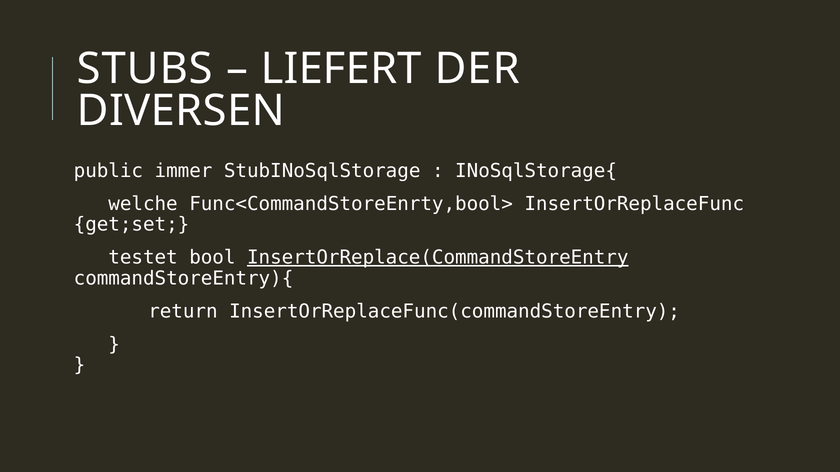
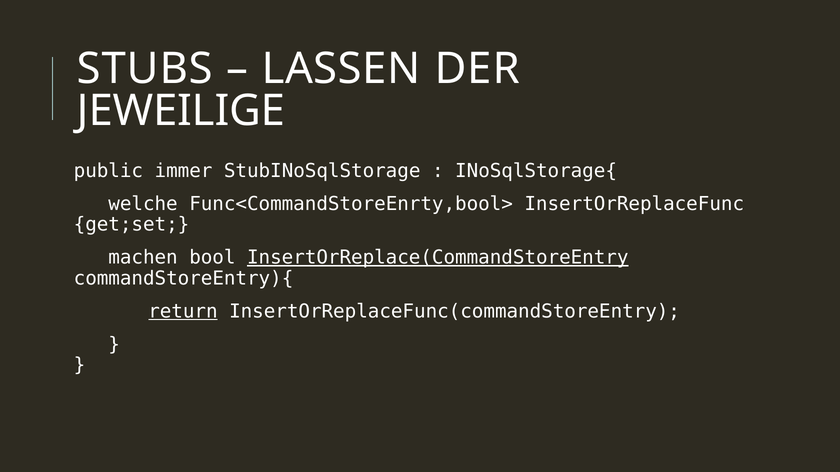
LIEFERT: LIEFERT -> LASSEN (341, 69)
DIVERSEN: DIVERSEN -> JEWEILIGE (181, 111)
testet: testet -> machen (143, 258)
return underline: none -> present (183, 312)
